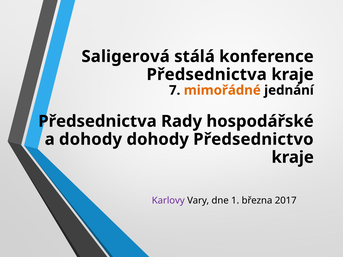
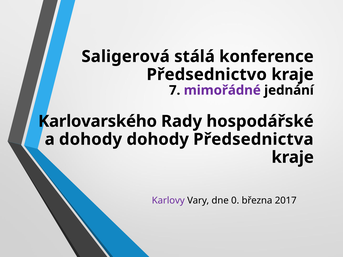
Předsednictva: Předsednictva -> Předsednictvo (207, 75)
mimořádné colour: orange -> purple (222, 90)
Předsednictva: Předsednictva -> Karlovarského (98, 121)
Předsednictvo: Předsednictvo -> Předsednictva (253, 139)
1: 1 -> 0 (235, 201)
